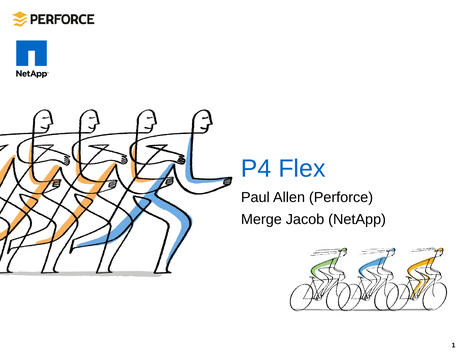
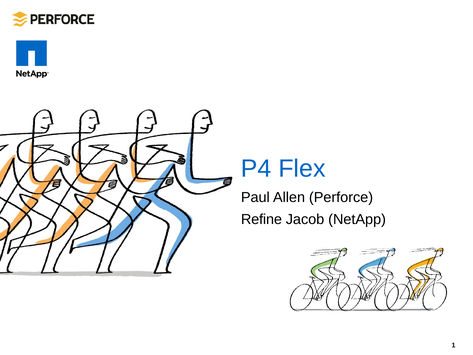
Merge: Merge -> Refine (261, 219)
